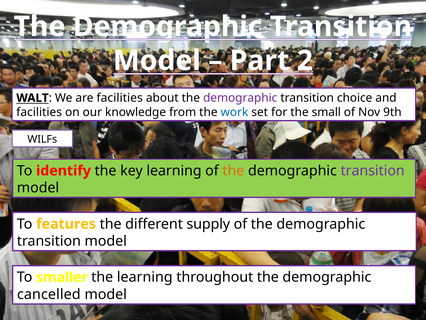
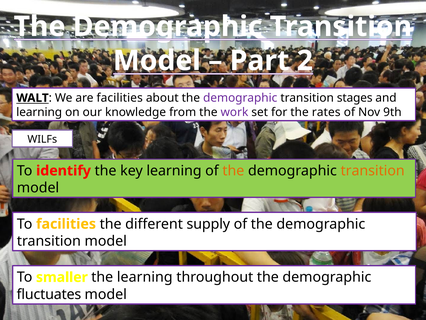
choice: choice -> stages (355, 98)
facilities: facilities -> learning (39, 112)
work colour: blue -> purple (234, 112)
small: small -> rates (326, 112)
transition colour: purple -> orange (373, 170)
To features: features -> facilities (66, 224)
cancelled: cancelled -> fluctuates (49, 294)
